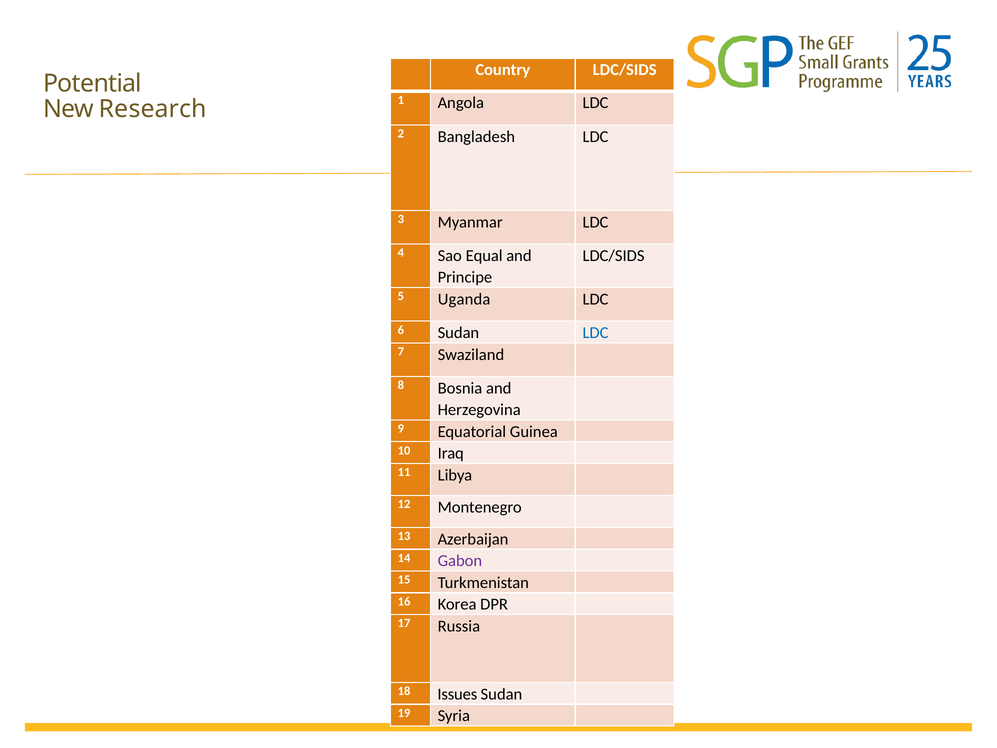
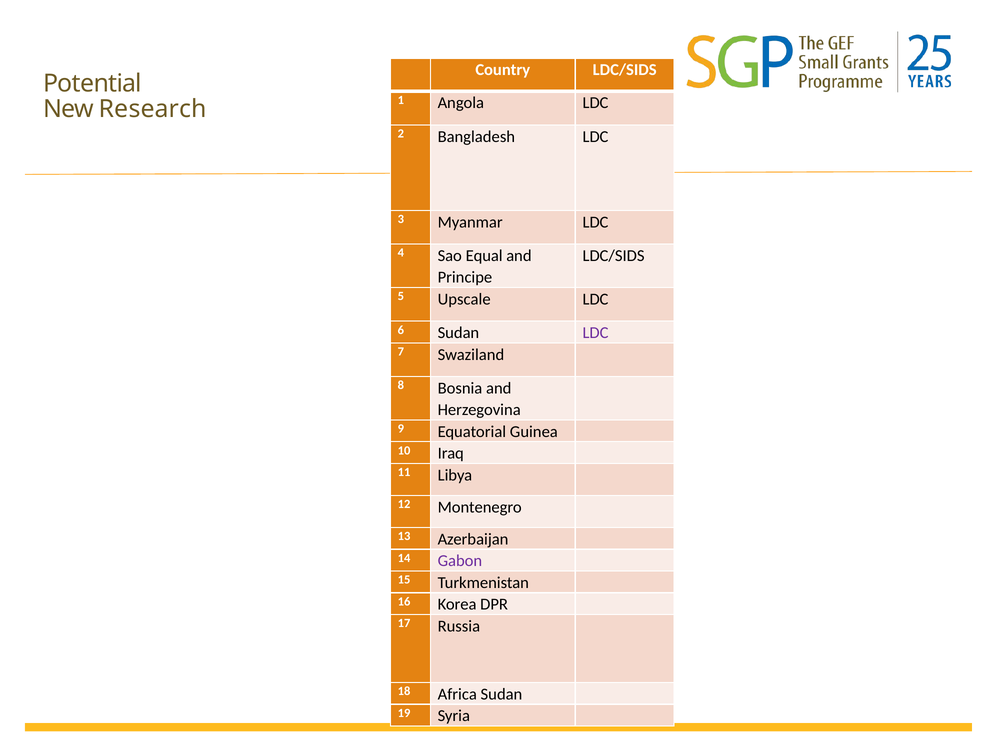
Uganda: Uganda -> Upscale (464, 299)
LDC colour: blue -> purple (596, 333)
Issues: Issues -> Africa (457, 694)
